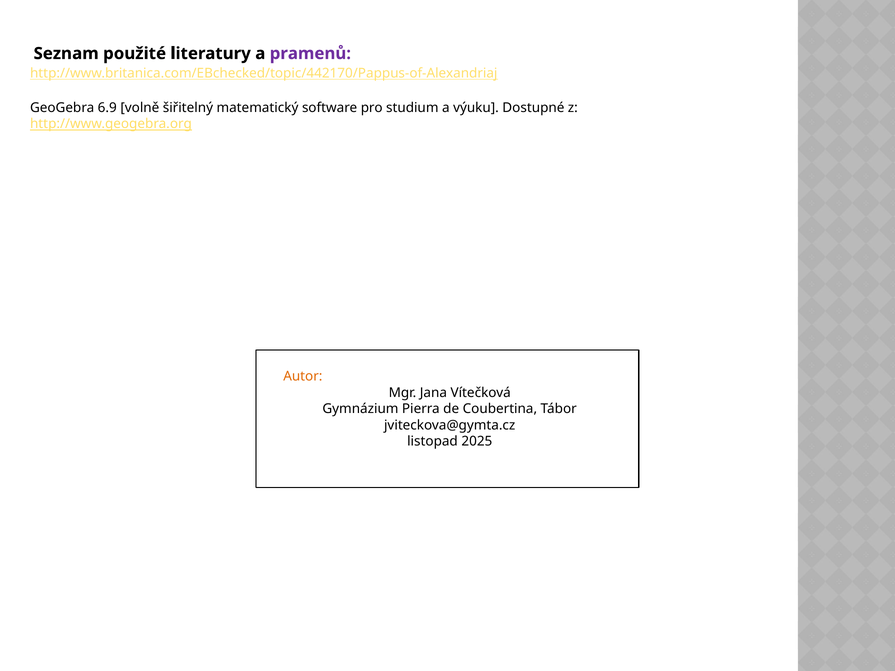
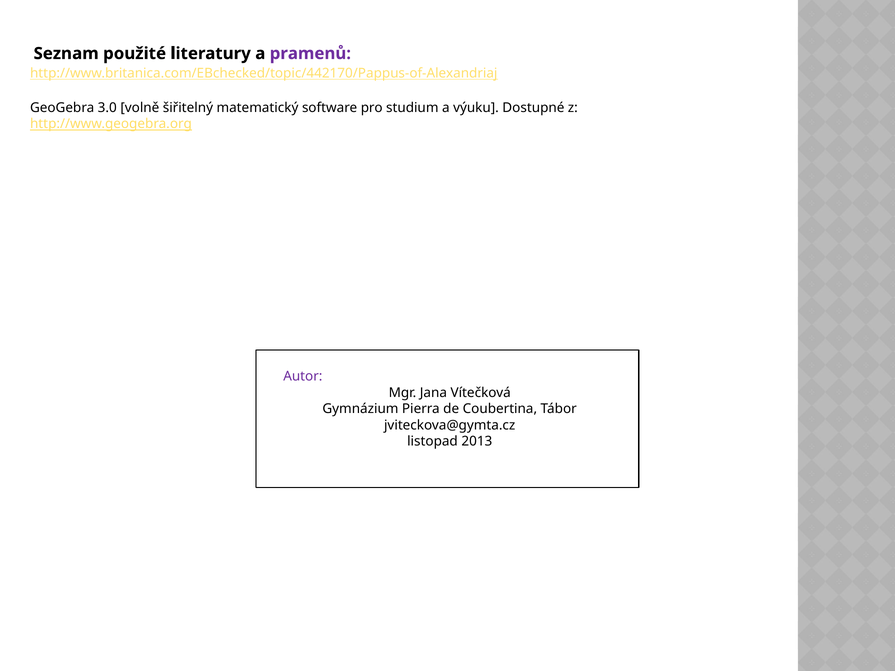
6.9: 6.9 -> 3.0 (107, 108)
Autor colour: orange -> purple (303, 377)
2025: 2025 -> 2013 (477, 442)
